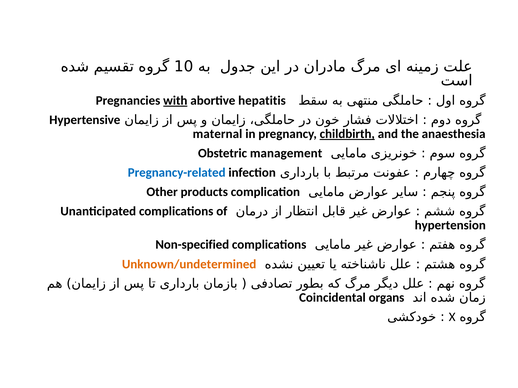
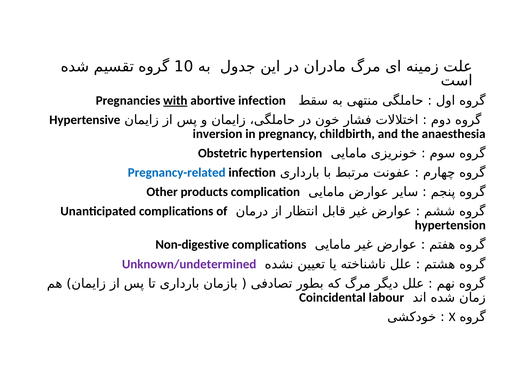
abortive hepatitis: hepatitis -> infection (262, 101)
maternal: maternal -> inversion (218, 134)
childbirth underline: present -> none (347, 134)
Obstetric management: management -> hypertension (286, 153)
Non-specified: Non-specified -> Non-digestive (192, 245)
Unknown/undetermined colour: orange -> purple (189, 264)
organs: organs -> labour (386, 298)
